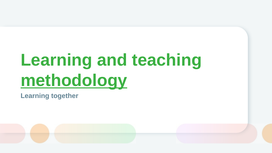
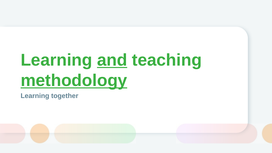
and underline: none -> present (112, 60)
